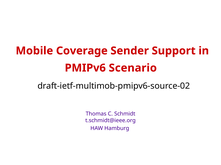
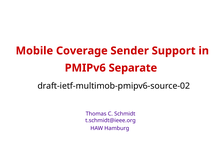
Scenario: Scenario -> Separate (133, 68)
